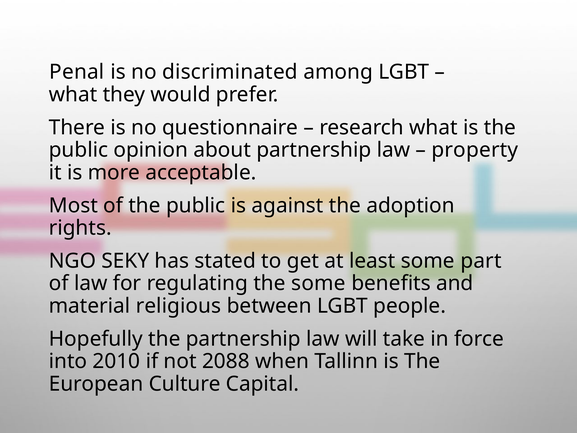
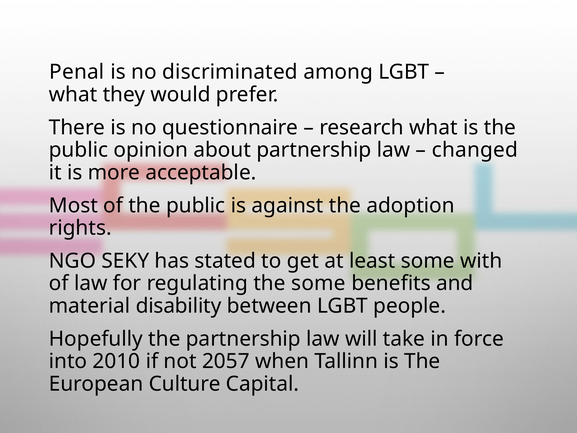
property: property -> changed (475, 150)
part: part -> with (481, 261)
religious: religious -> disability (179, 306)
2088: 2088 -> 2057 (226, 361)
